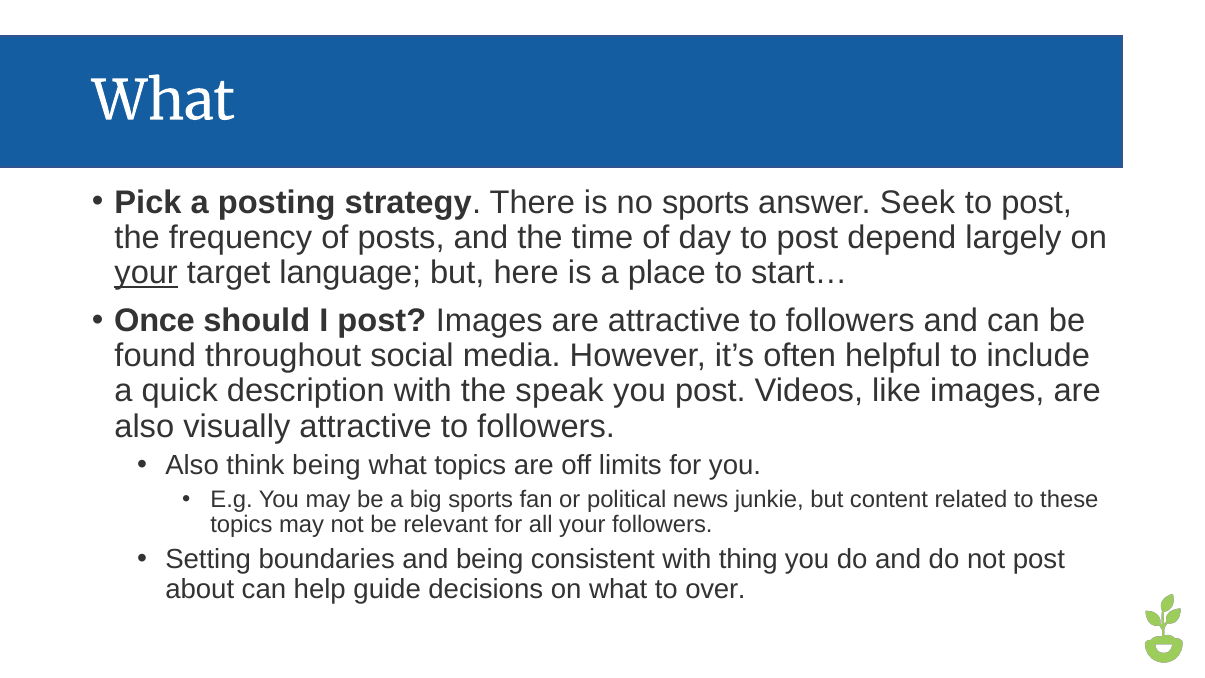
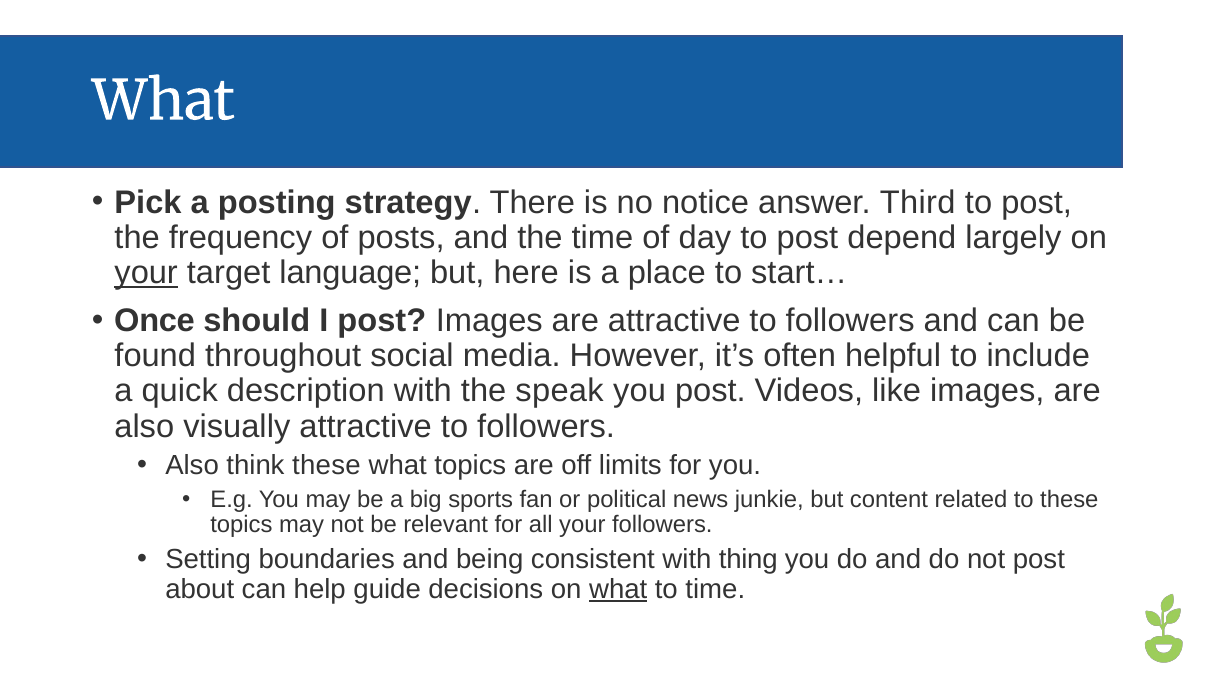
no sports: sports -> notice (706, 202)
Seek: Seek -> Third (918, 202)
think being: being -> these (326, 465)
what underline: none -> present (618, 589)
to over: over -> time (715, 589)
